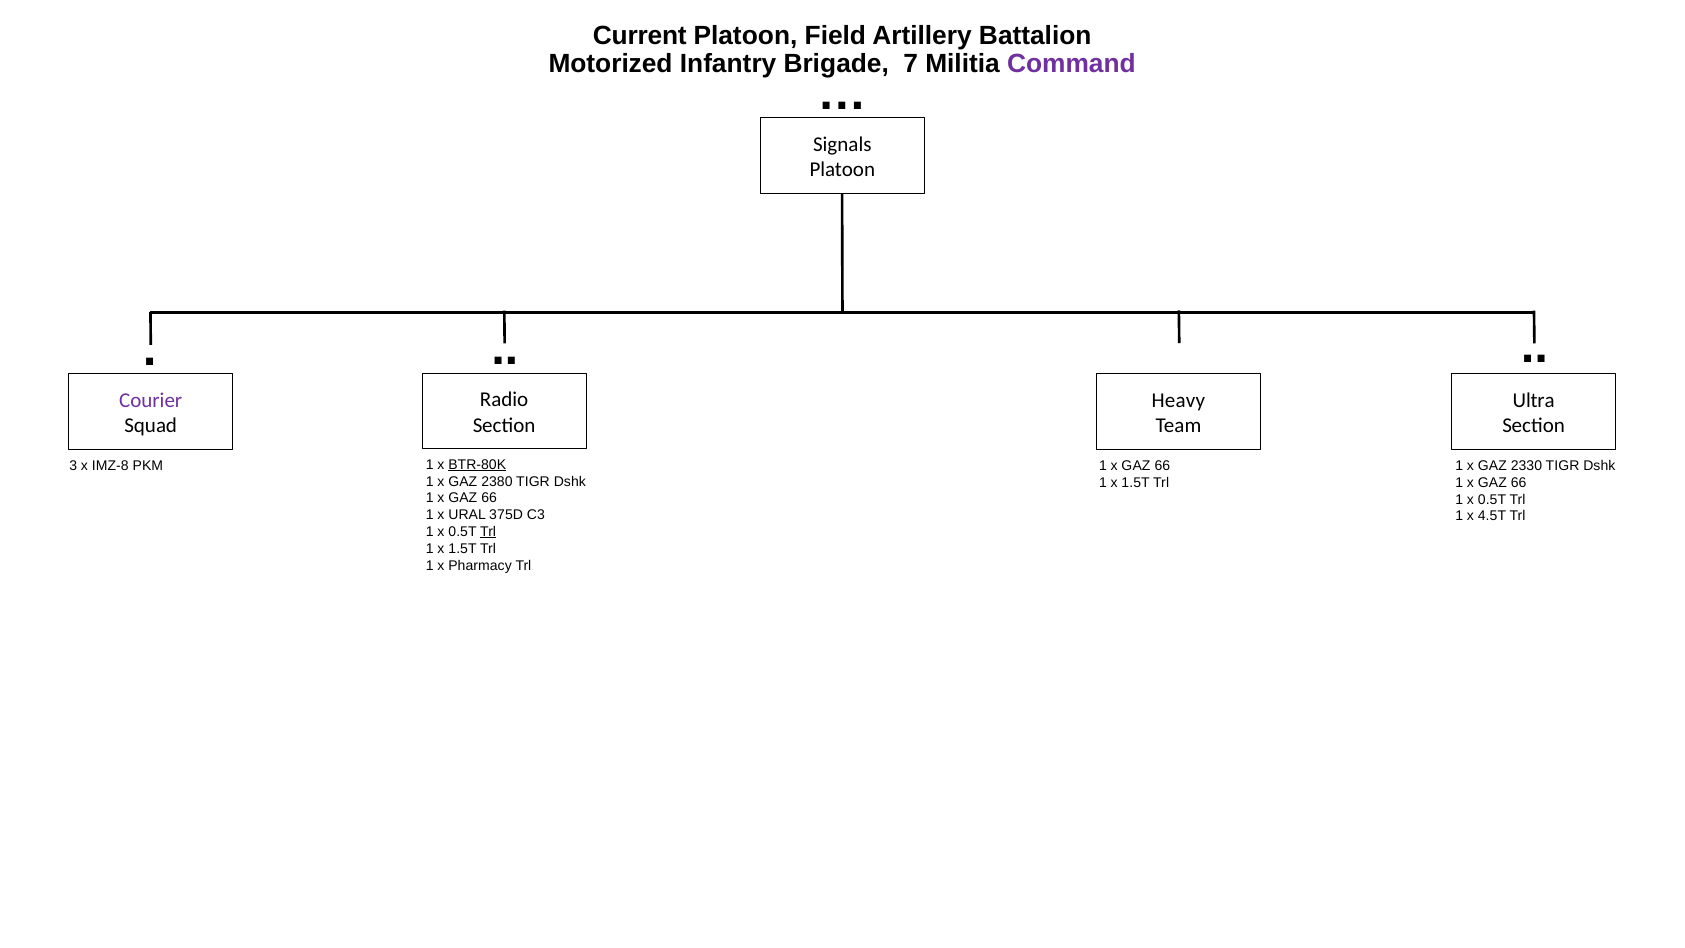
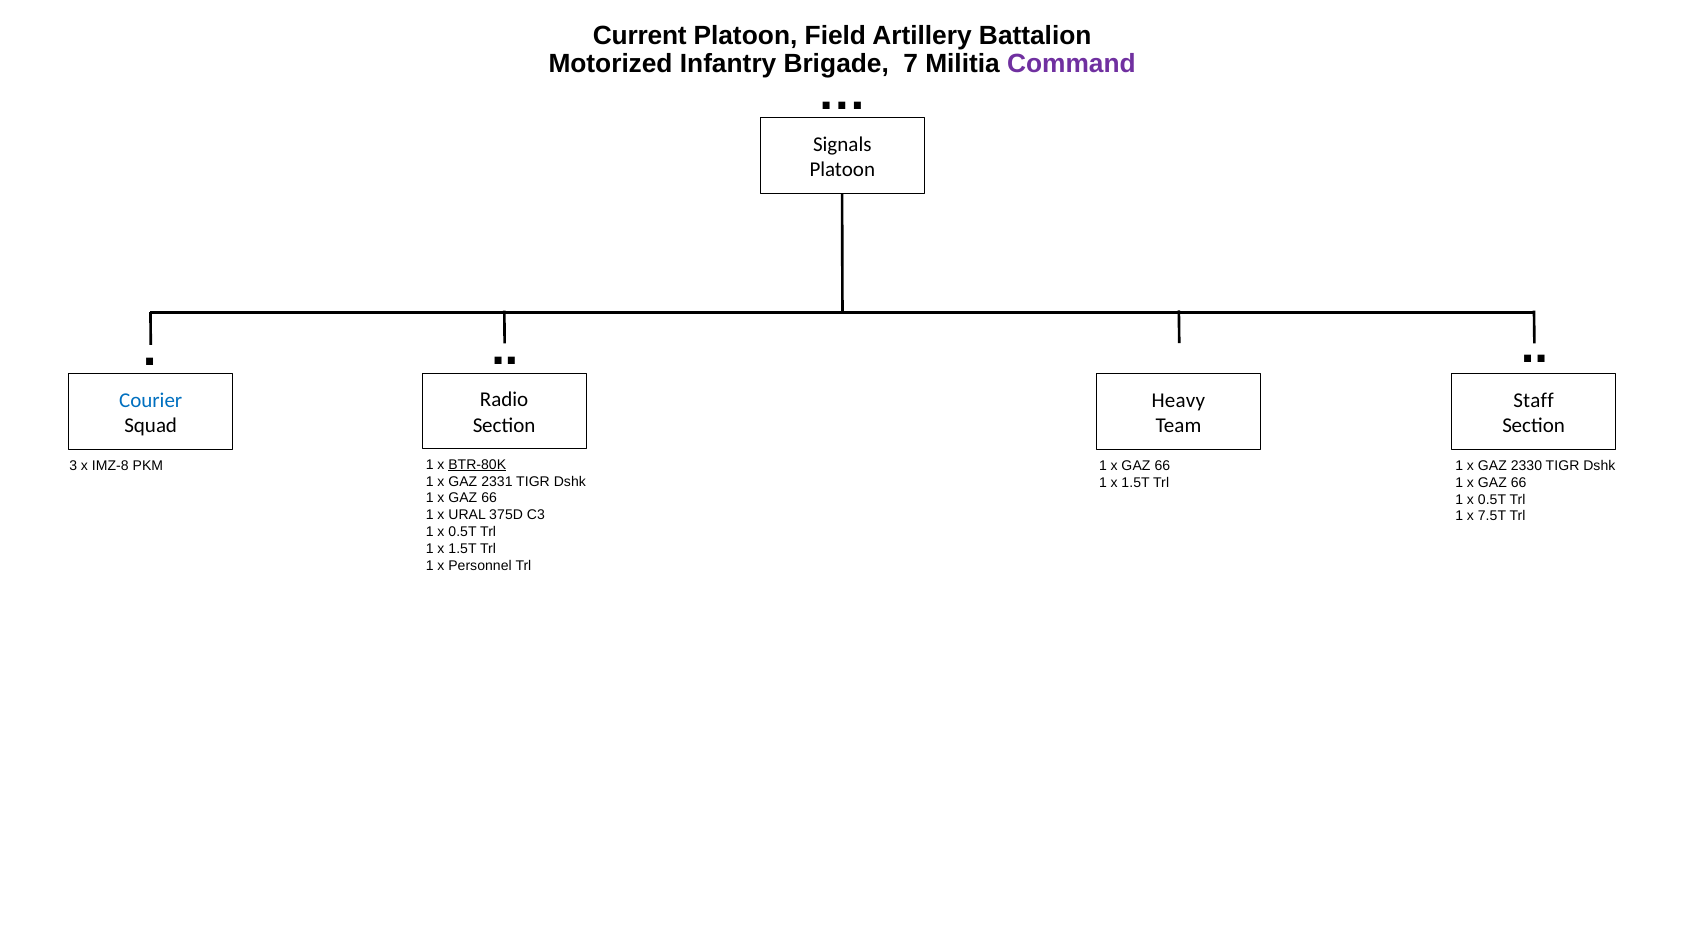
Courier colour: purple -> blue (151, 400)
Ultra: Ultra -> Staff (1533, 400)
2380: 2380 -> 2331 (497, 481)
4.5T: 4.5T -> 7.5T (1492, 516)
Trl underline: present -> none (488, 532)
Pharmacy: Pharmacy -> Personnel (480, 565)
